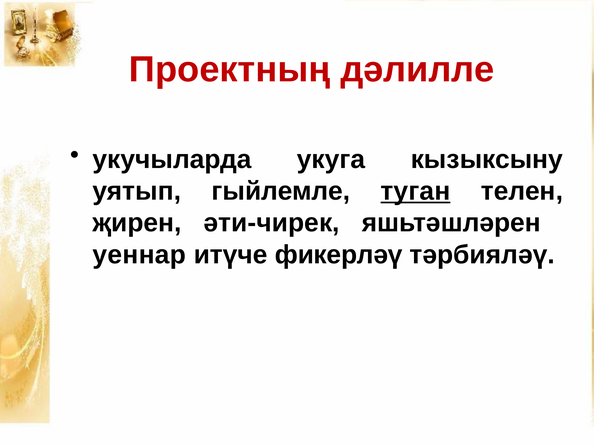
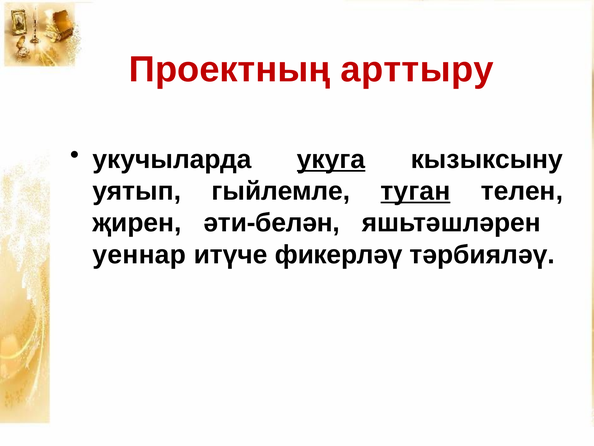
дәлилле: дәлилле -> арттыру (417, 69)
укуга underline: none -> present (331, 159)
әти-чирек: әти-чирек -> әти-белән (272, 223)
